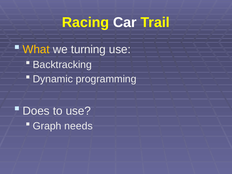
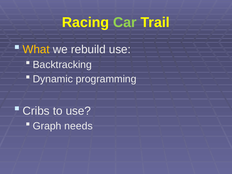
Car colour: white -> light green (125, 22)
turning: turning -> rebuild (88, 49)
Does: Does -> Cribs (36, 111)
